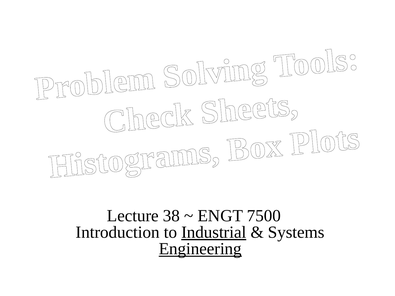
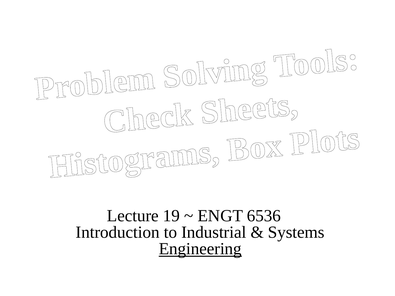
38: 38 -> 19 (171, 216)
7500: 7500 -> 6536 (264, 216)
Industrial underline: present -> none (214, 233)
